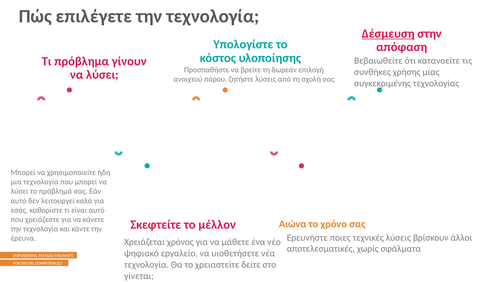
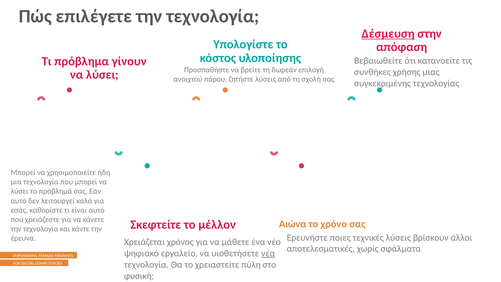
νέα underline: none -> present (268, 253)
δείτε: δείτε -> πύλη (251, 264)
γίνεται: γίνεται -> φυσική (139, 276)
